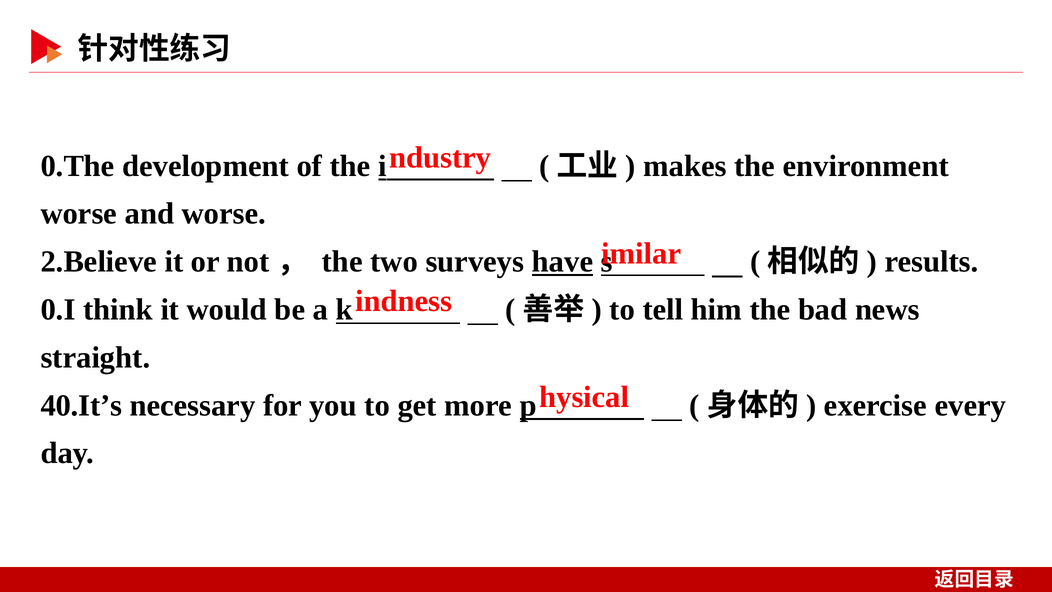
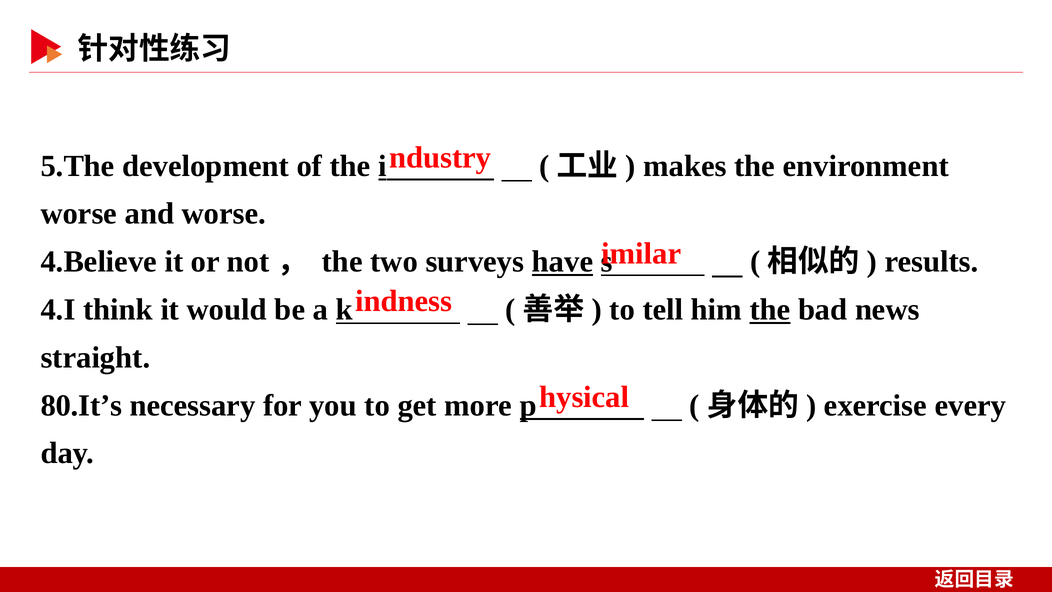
0.The: 0.The -> 5.The (78, 166)
2.Believe: 2.Believe -> 4.Believe (99, 262)
0.I: 0.I -> 4.I (58, 310)
the underline: none -> present (770, 310)
40.It’s: 40.It’s -> 80.It’s (81, 405)
